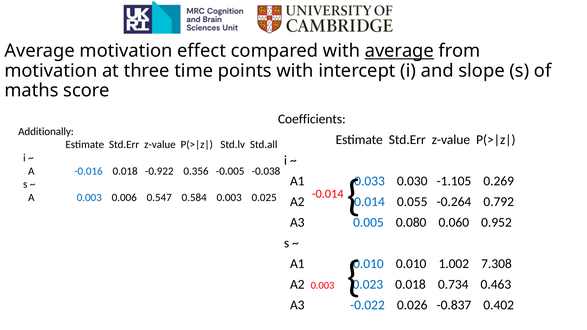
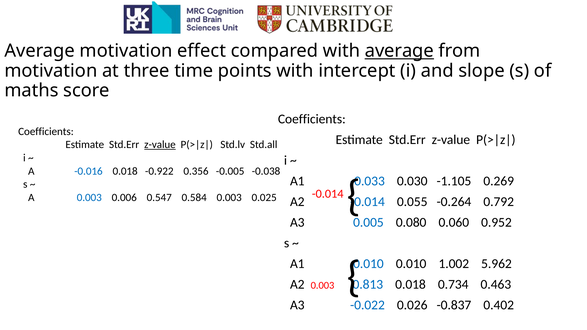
Additionally: Additionally -> Coefficients (46, 132)
z-value underline: none -> present (160, 145)
7.308: 7.308 -> 5.962 (496, 264)
0.023: 0.023 -> 0.813 (368, 284)
